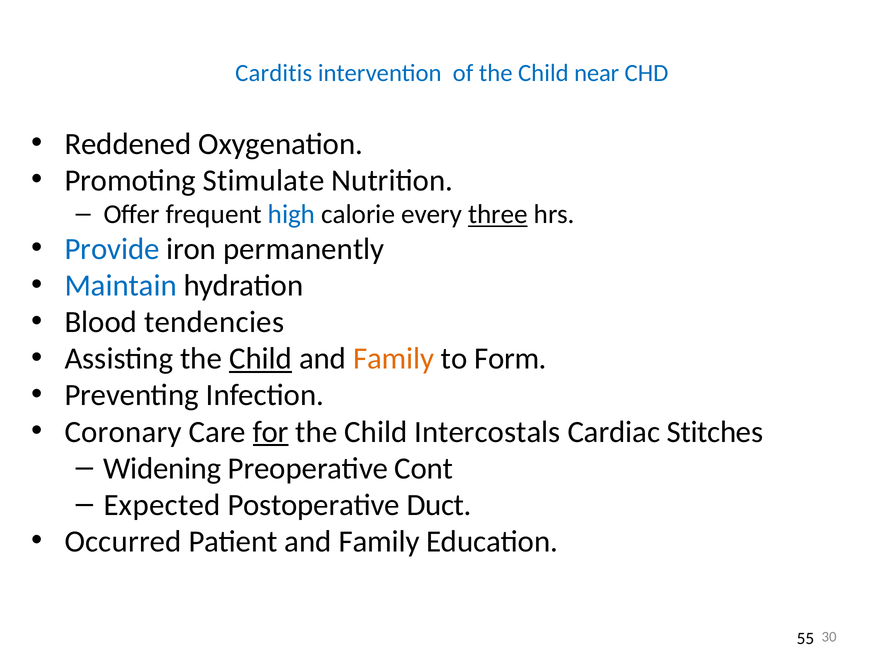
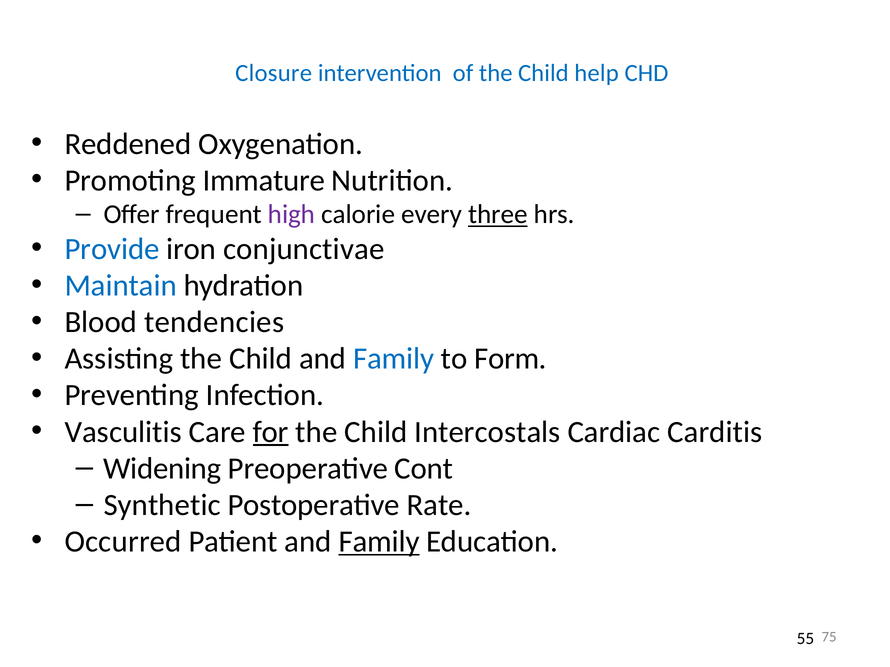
Carditis: Carditis -> Closure (274, 73)
near: near -> help (597, 73)
Stimulate: Stimulate -> Immature (264, 181)
high colour: blue -> purple (292, 215)
permanently: permanently -> conjunctivae (304, 249)
Child underline: present -> none (261, 359)
Family colour: orange -> blue (394, 359)
Coronary: Coronary -> Vasculitis (123, 432)
Stitches: Stitches -> Carditis (715, 432)
Expected: Expected -> Synthetic (162, 505)
Duct: Duct -> Rate (439, 505)
Family underline: none -> present (379, 542)
30: 30 -> 75 (829, 637)
